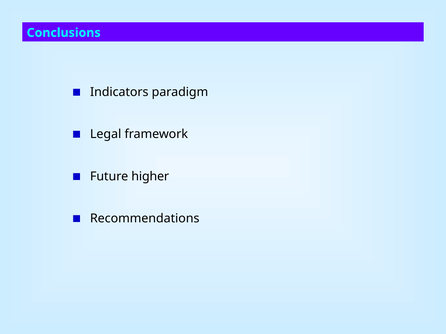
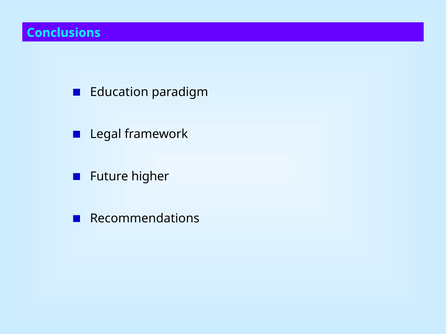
Indicators: Indicators -> Education (119, 92)
